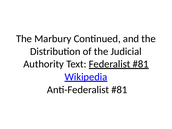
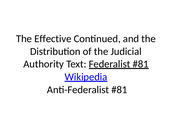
Marbury: Marbury -> Effective (53, 39)
